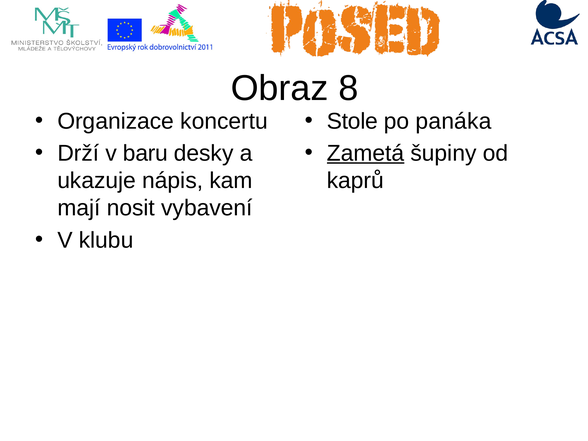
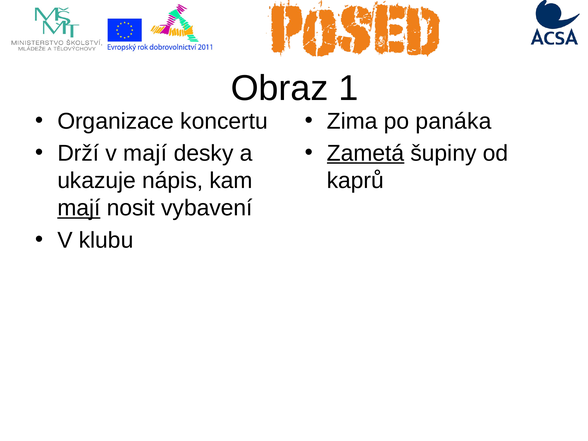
8: 8 -> 1 (348, 88)
Stole: Stole -> Zima (352, 121)
v baru: baru -> mají (145, 153)
mají underline: none -> present (79, 208)
